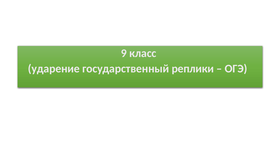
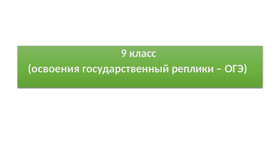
ударение: ударение -> освоения (54, 68)
